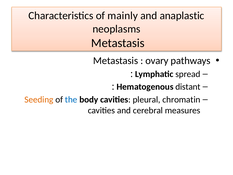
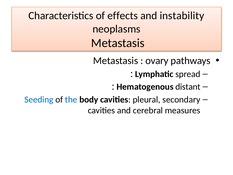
mainly: mainly -> effects (123, 16)
anaplastic: anaplastic -> instability (182, 16)
Seeding colour: orange -> blue (39, 99)
chromatin: chromatin -> secondary (181, 99)
